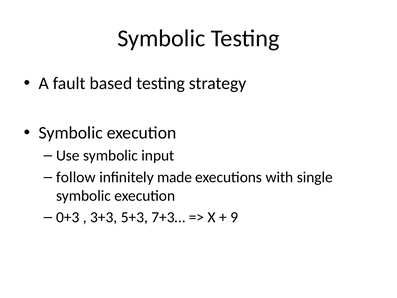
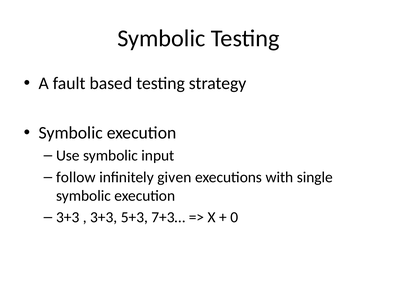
made: made -> given (174, 177)
0+3: 0+3 -> 3+3 (68, 217)
9: 9 -> 0 (234, 217)
